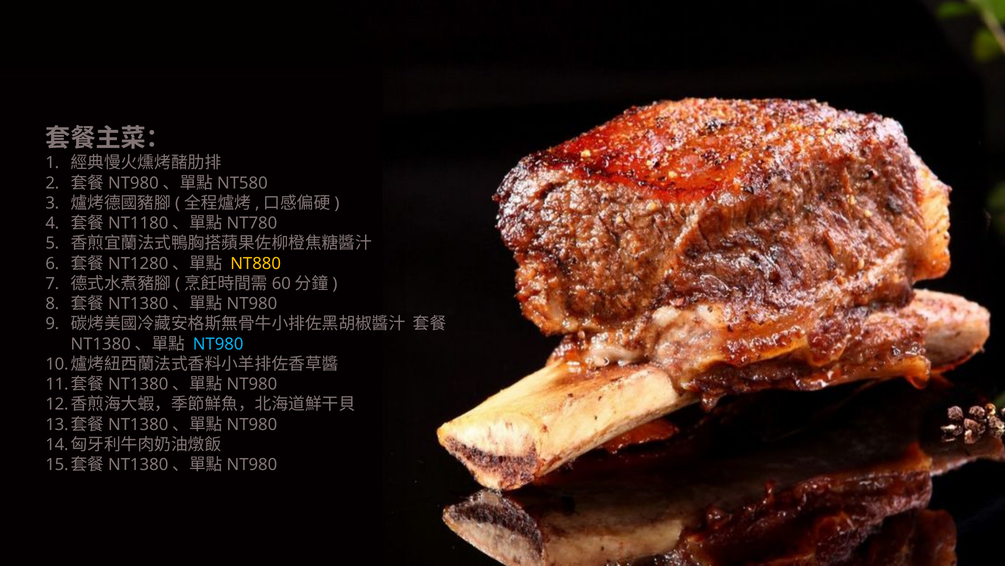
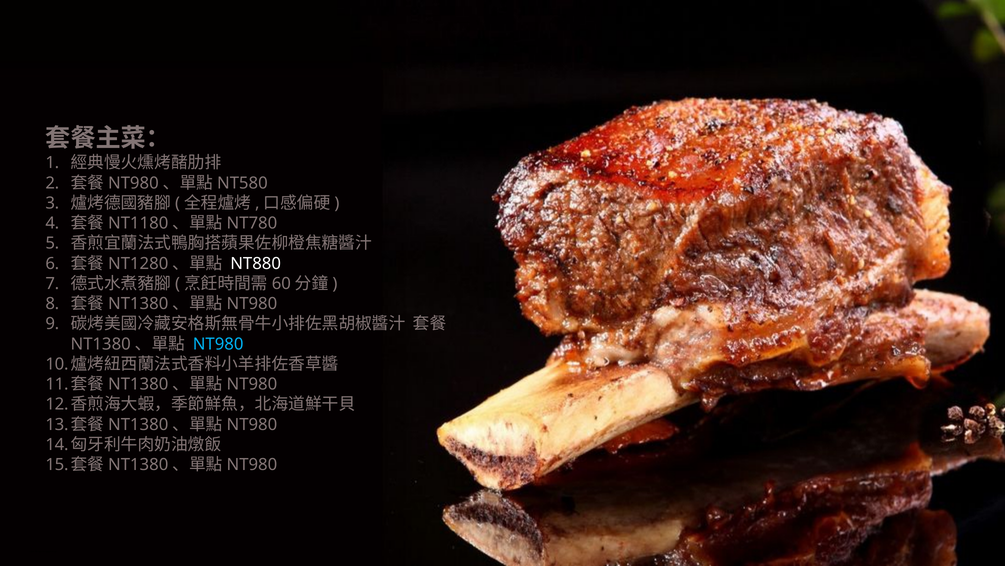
NT880 colour: yellow -> white (256, 263)
